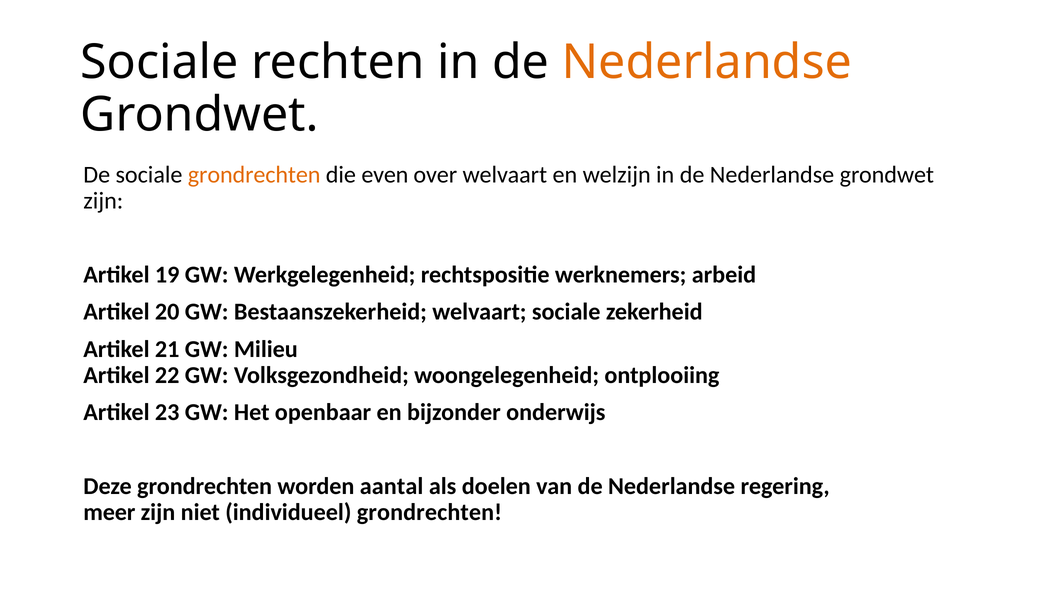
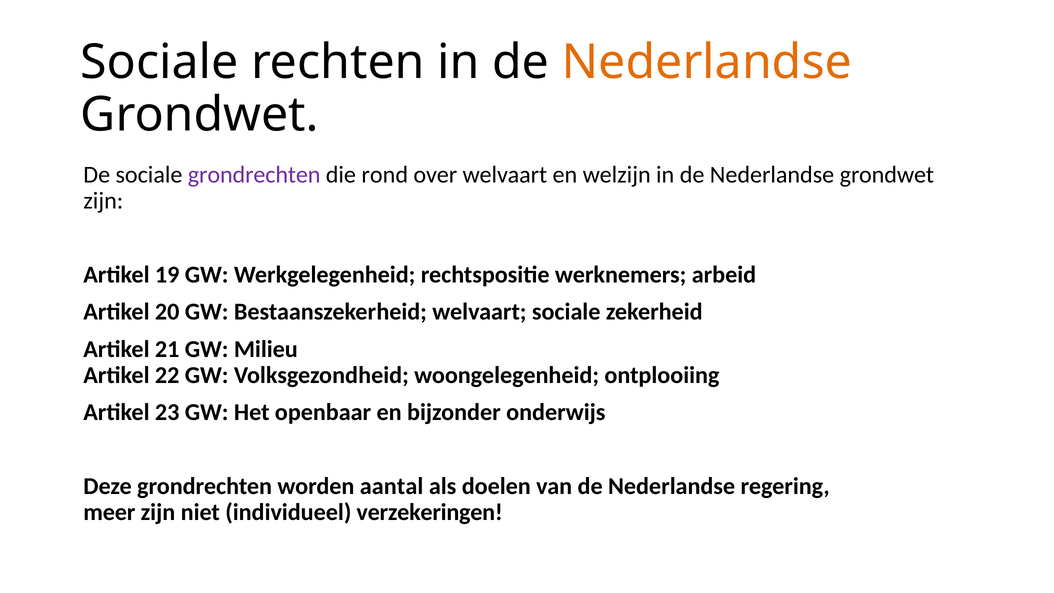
grondrechten colour: orange -> purple (254, 175)
even: even -> rond (385, 175)
individueel grondrechten: grondrechten -> verzekeringen (430, 512)
